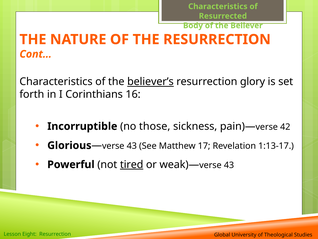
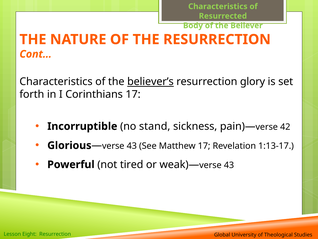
Corinthians 16: 16 -> 17 (133, 94)
those: those -> stand (155, 126)
tired underline: present -> none (132, 164)
